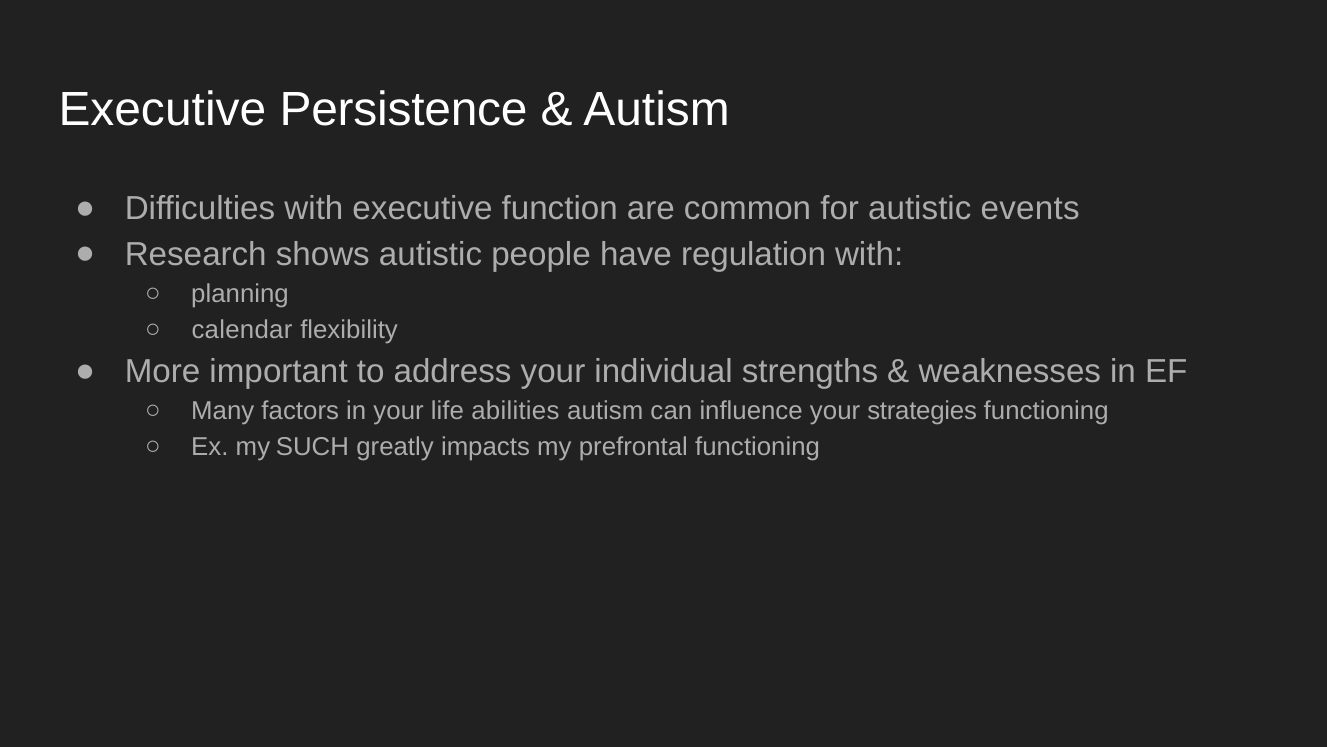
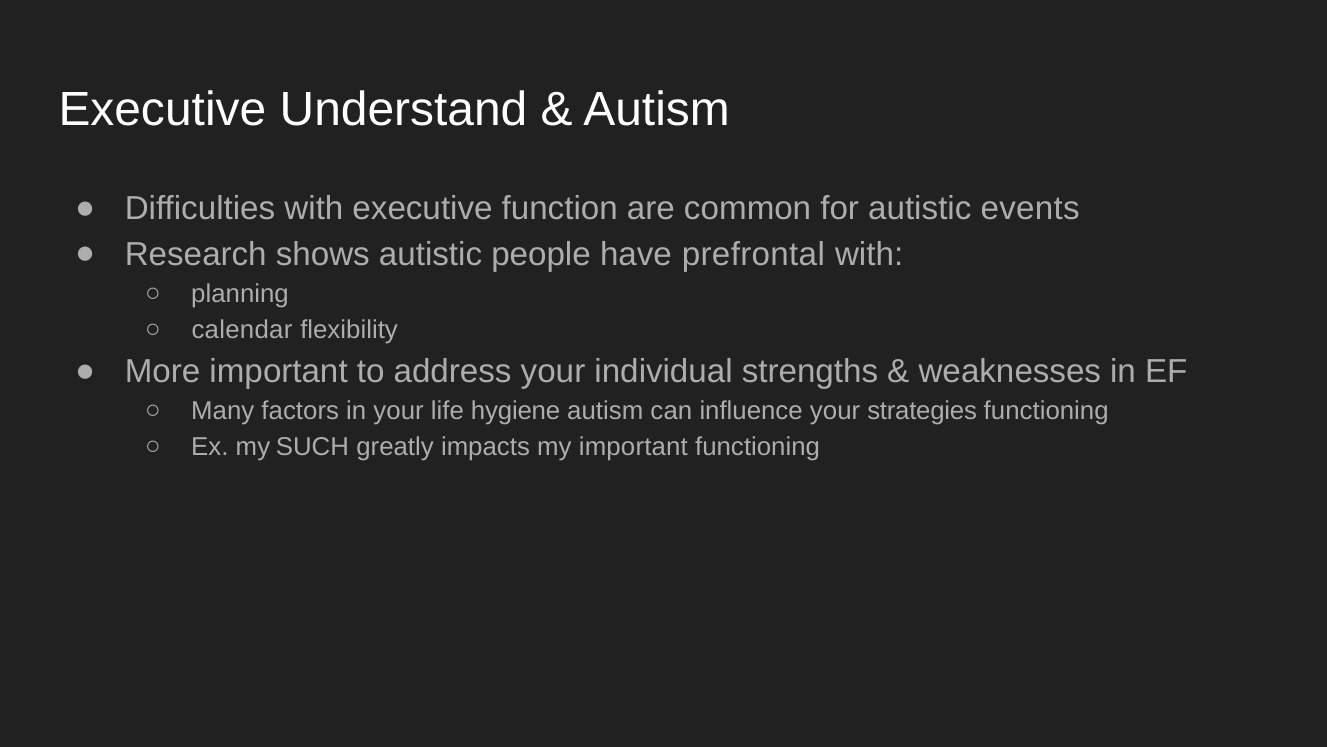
Persistence: Persistence -> Understand (403, 110)
regulation: regulation -> prefrontal (753, 254)
abilities: abilities -> hygiene (516, 411)
my prefrontal: prefrontal -> important (633, 447)
